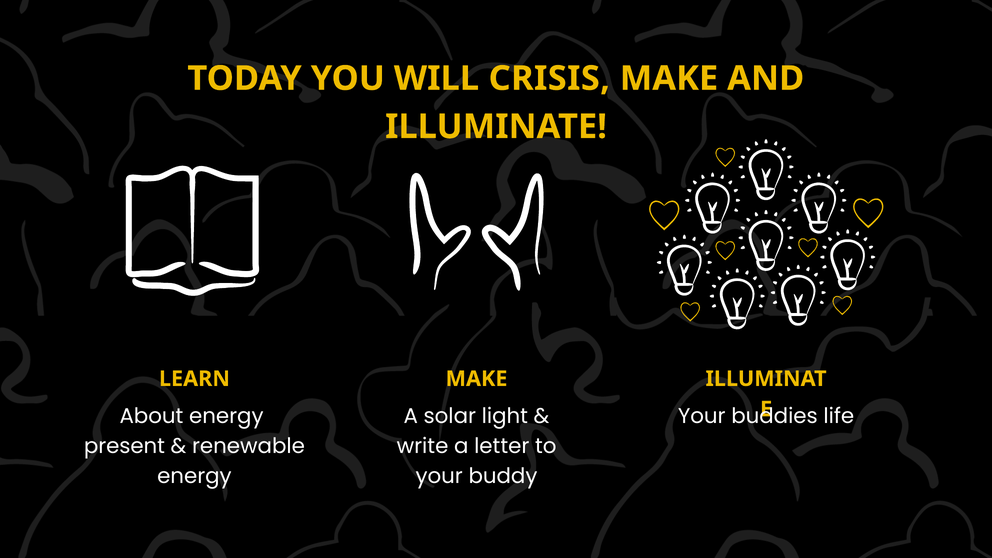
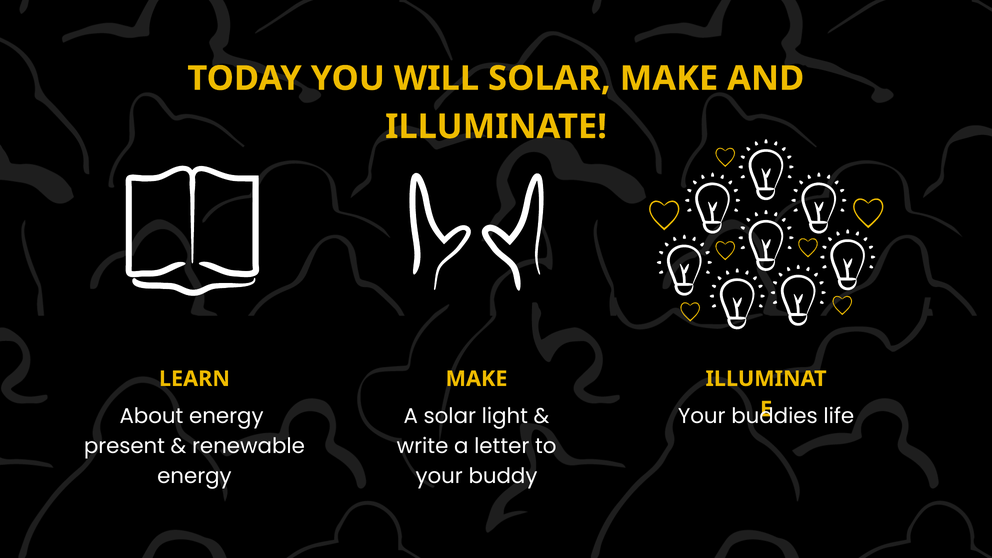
WILL CRISIS: CRISIS -> SOLAR (549, 78)
